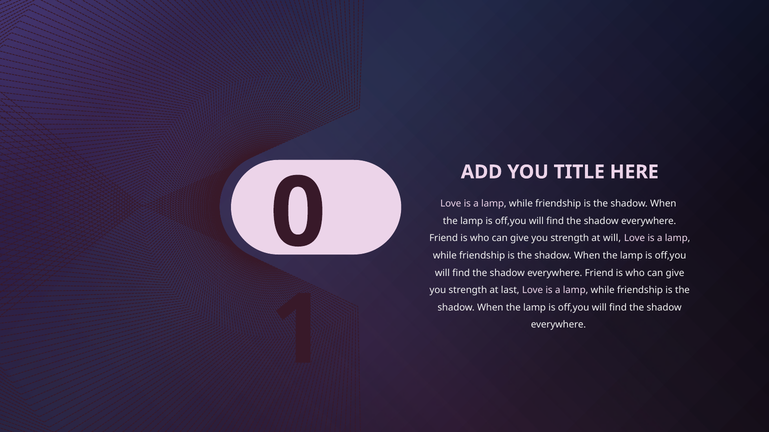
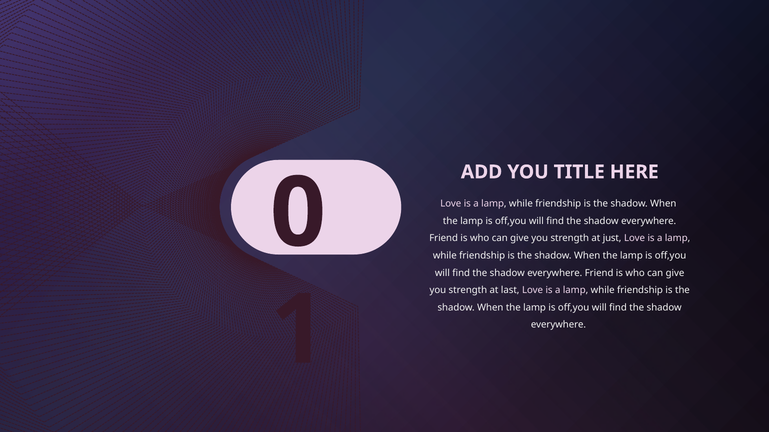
at will: will -> just (612, 239)
